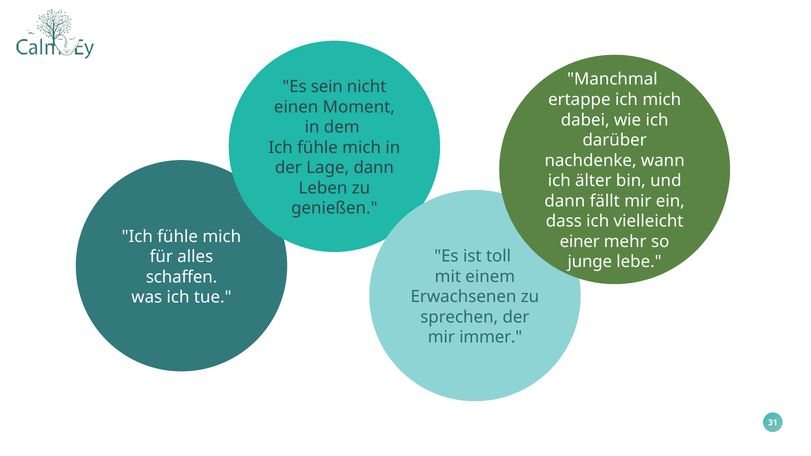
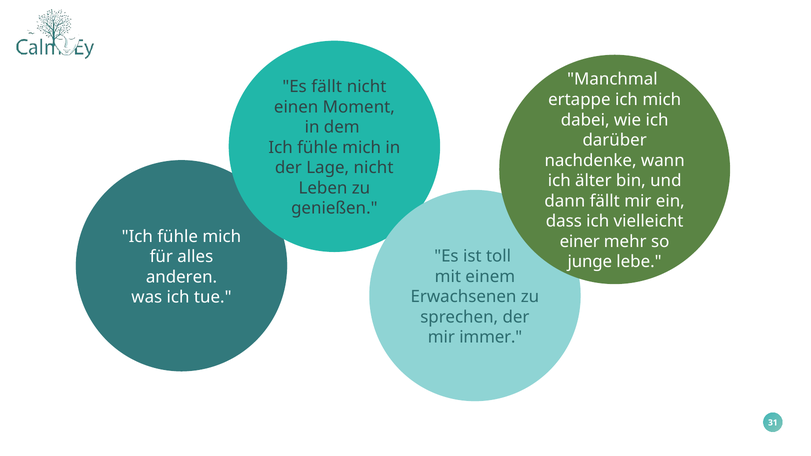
Es sein: sein -> fällt (327, 87)
Lage dann: dann -> nicht (374, 168)
schaffen: schaffen -> anderen (181, 277)
